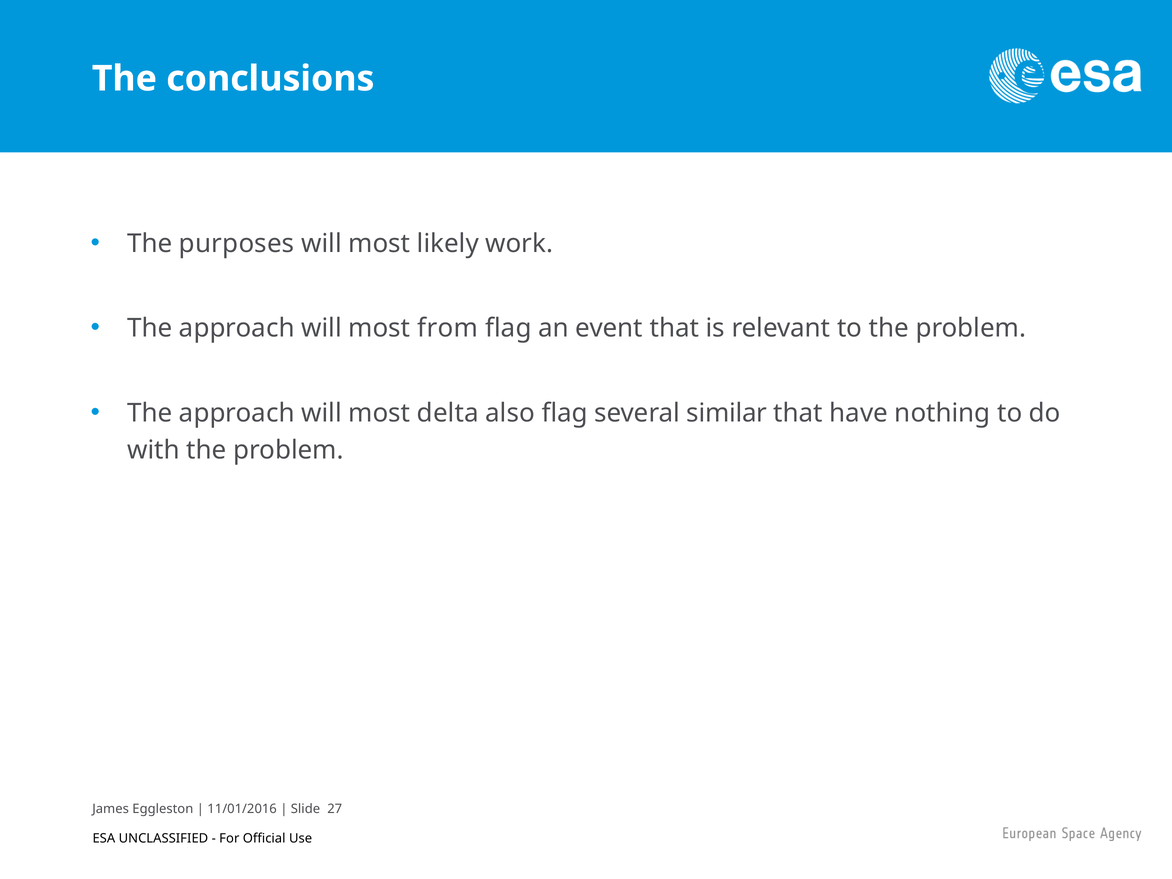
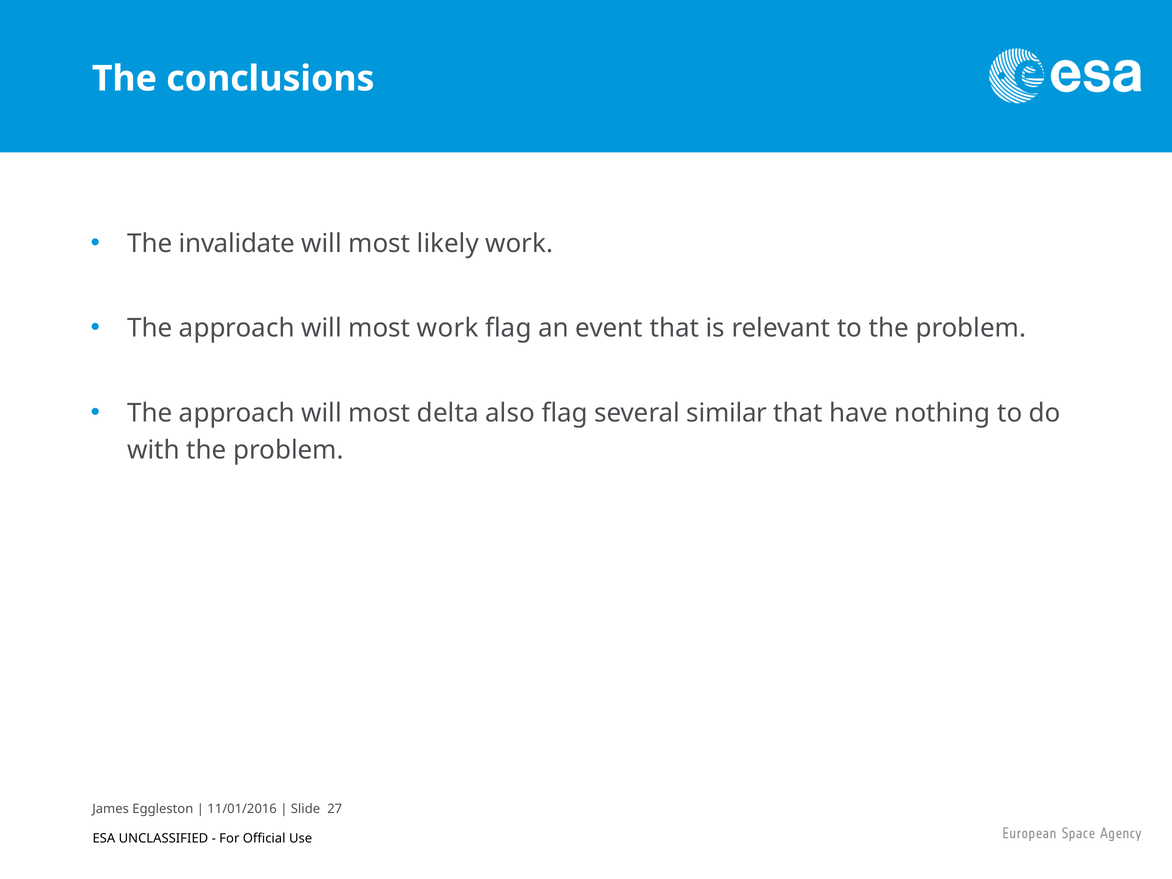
purposes: purposes -> invalidate (237, 244)
most from: from -> work (448, 328)
